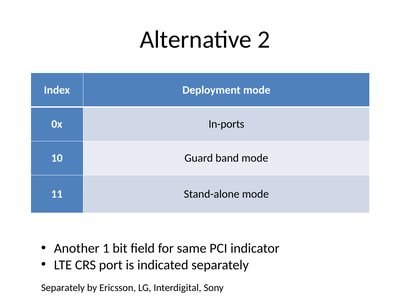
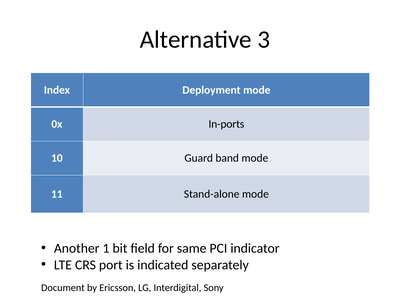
2: 2 -> 3 (264, 40)
Separately: Separately -> Document (63, 288)
